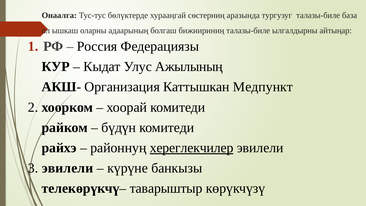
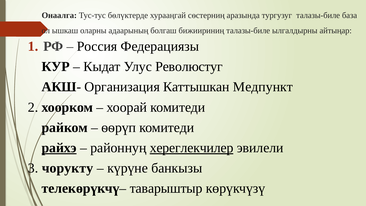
Ажылының: Ажылының -> Революстуг (189, 67)
бүдүн: бүдүн -> ѳѳрүп (119, 127)
райхэ underline: none -> present (59, 148)
3 эвилели: эвилели -> чорукту (68, 168)
